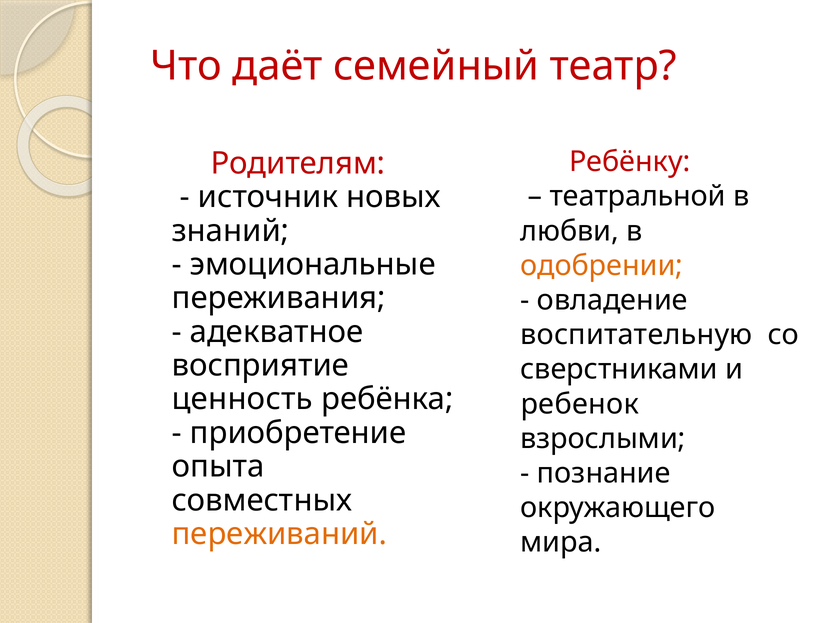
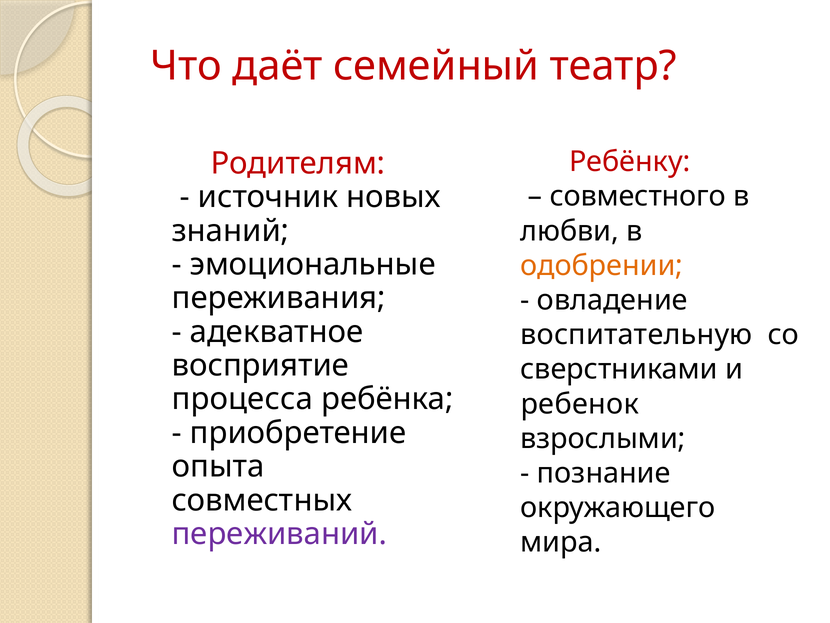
театральной: театральной -> совместного (638, 196)
ценность: ценность -> процесса (242, 399)
переживаний colour: orange -> purple (279, 534)
